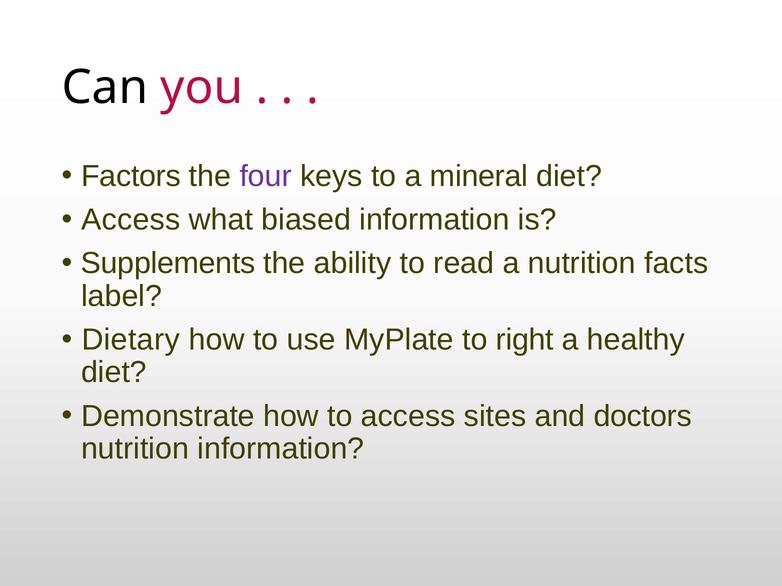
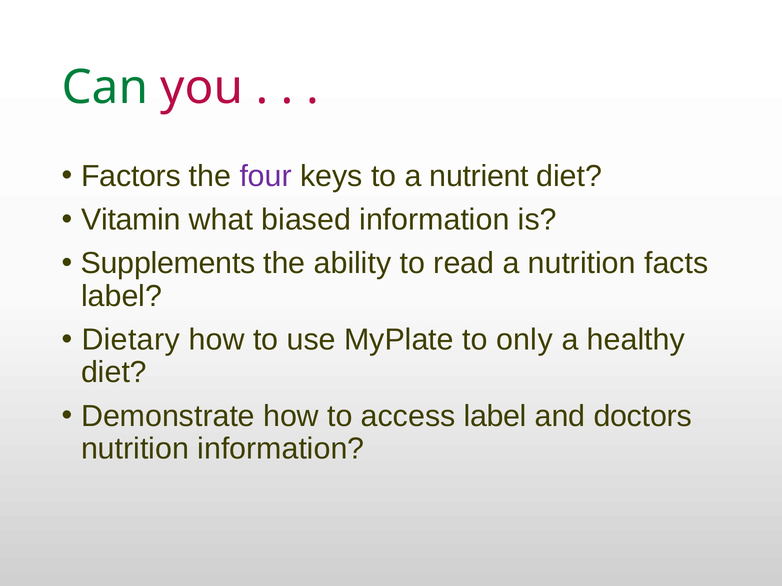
Can colour: black -> green (105, 88)
mineral: mineral -> nutrient (479, 176)
Access: Access -> Vitamin (131, 220)
right: right -> only (524, 340)
access sites: sites -> label (495, 416)
